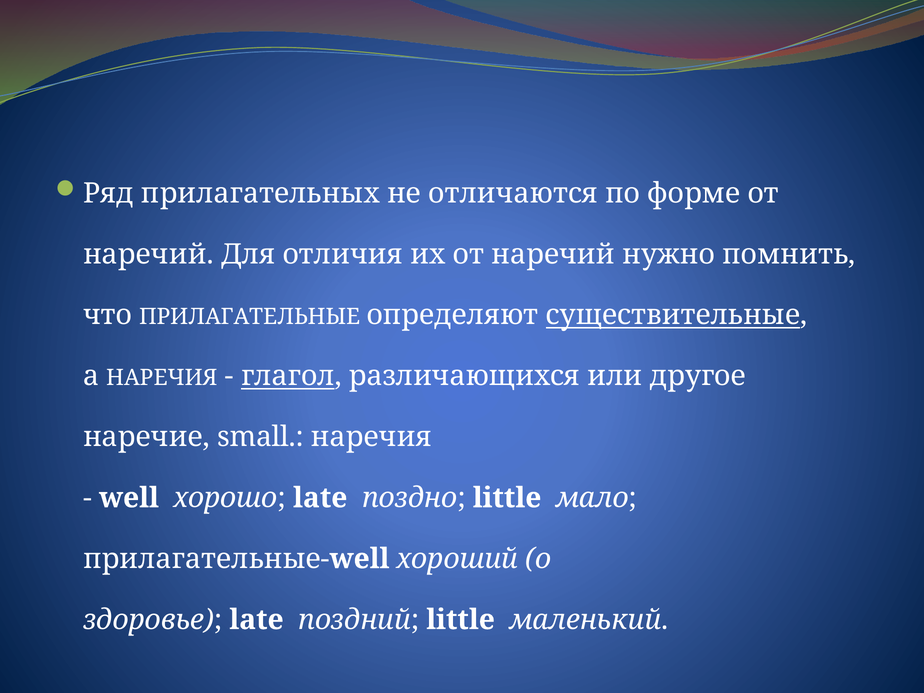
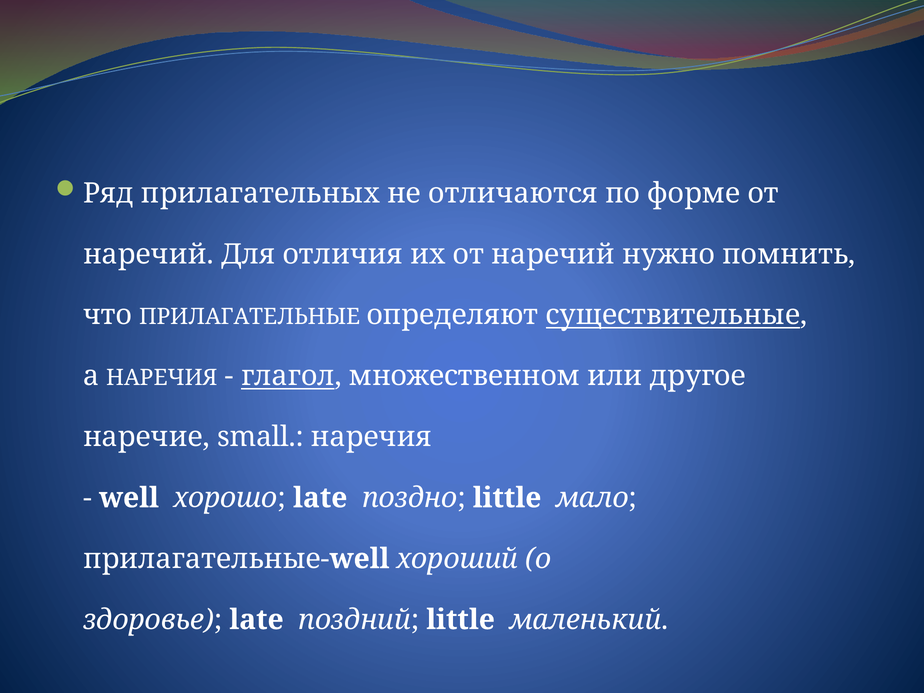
различающихся: различающихся -> множественном (464, 376)
